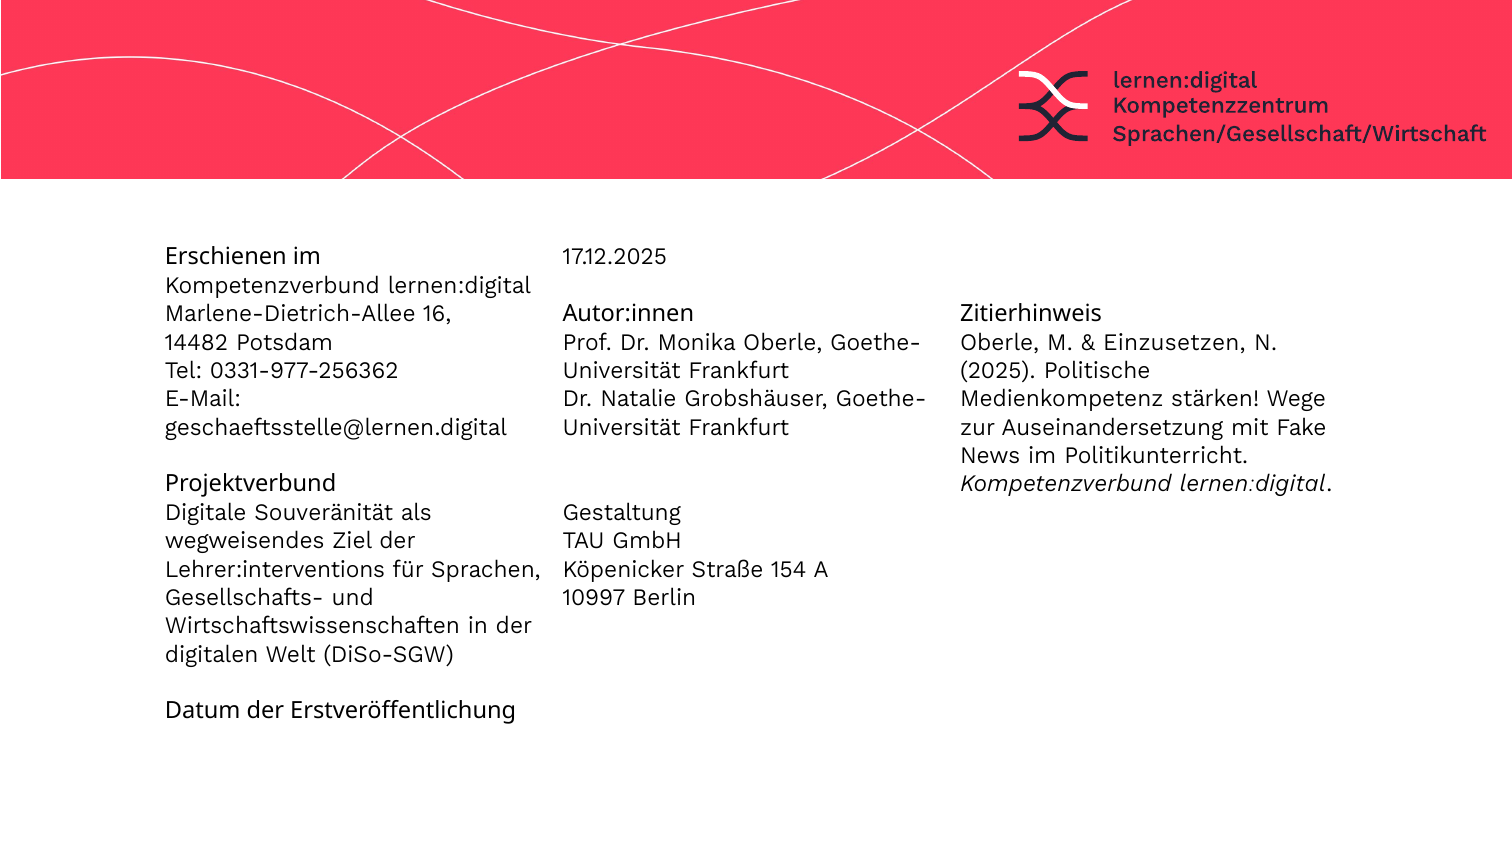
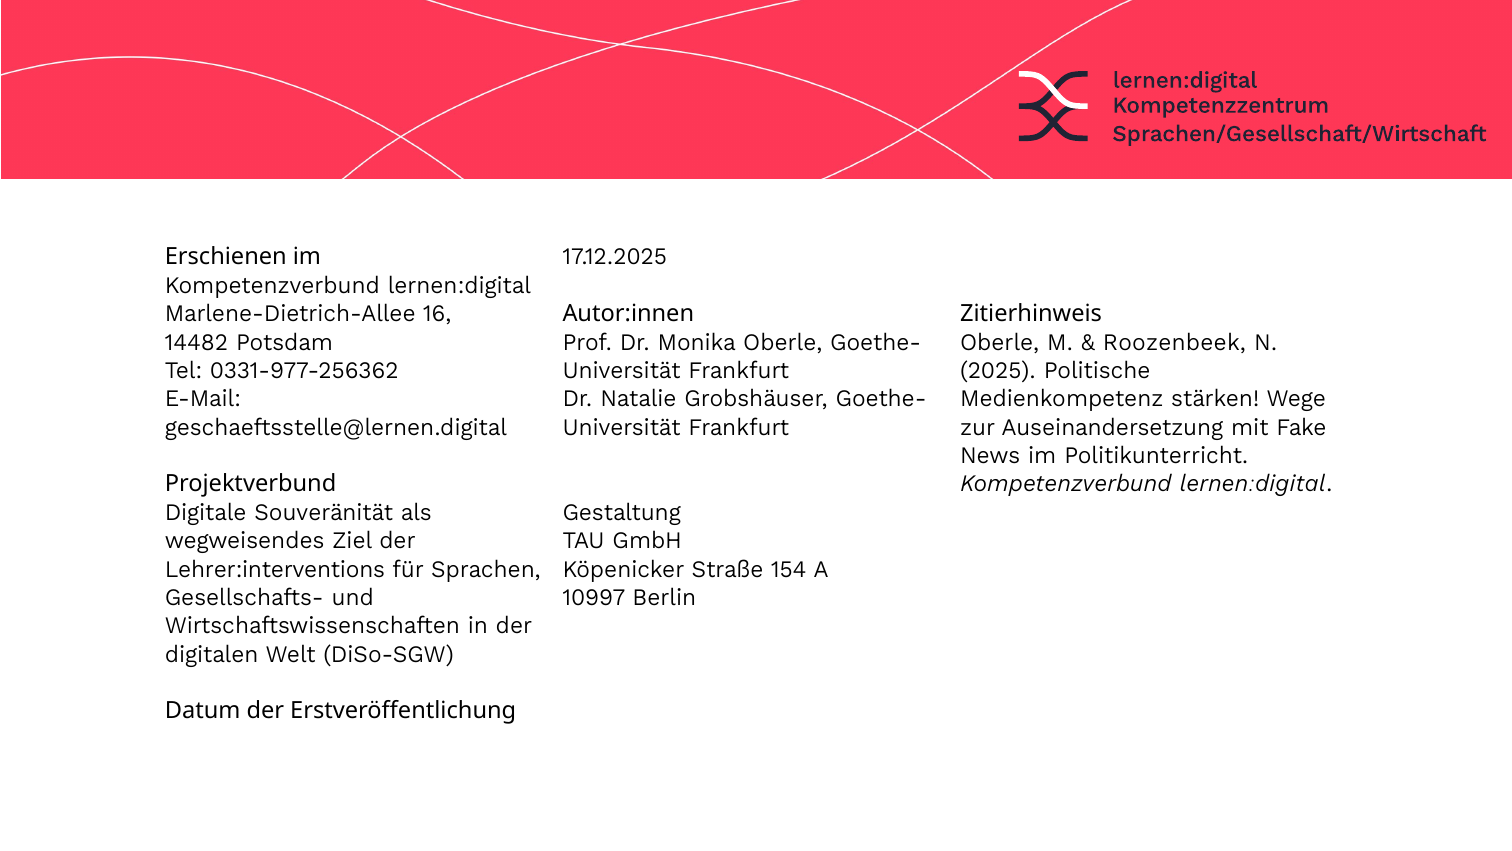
Einzusetzen: Einzusetzen -> Roozenbeek (1174, 342)
